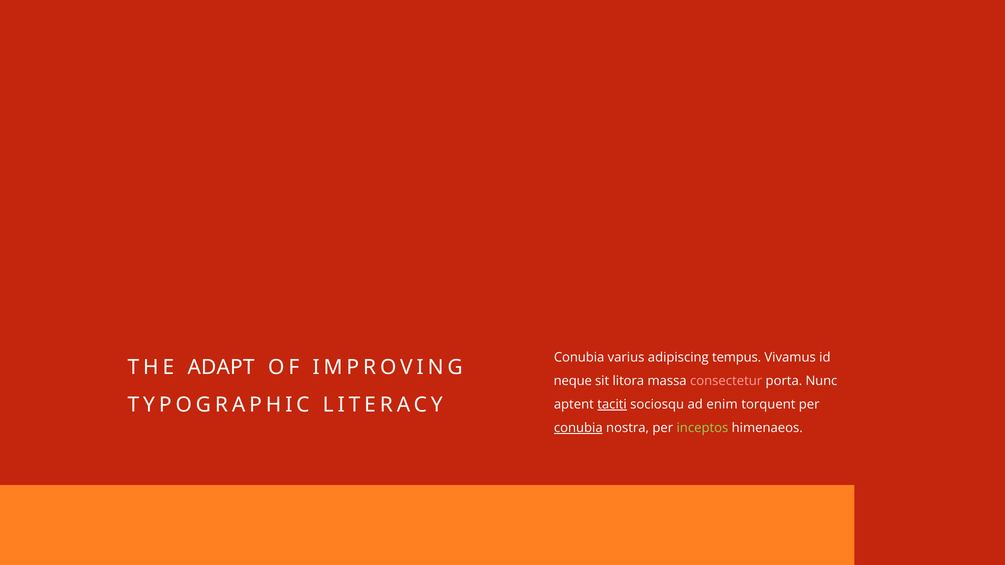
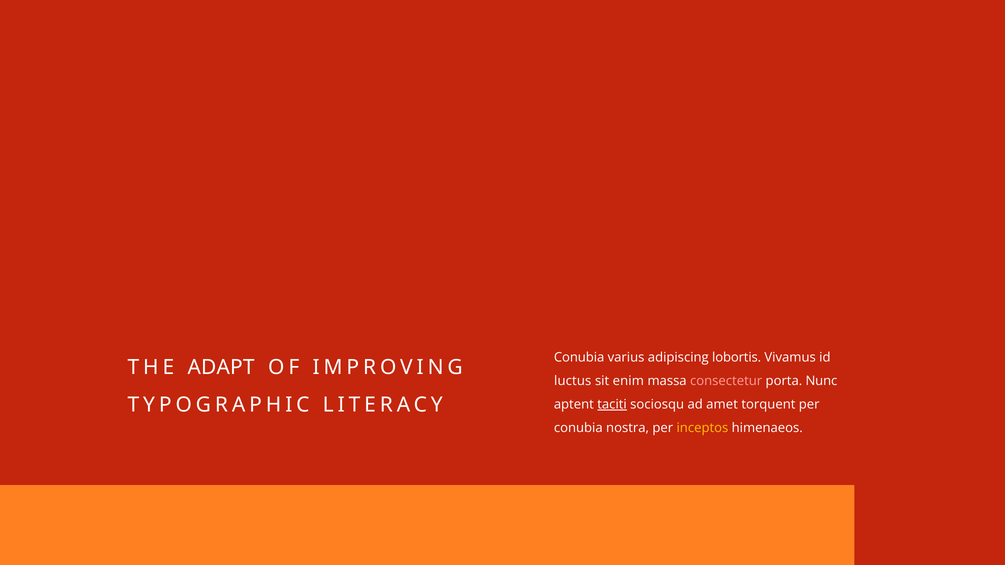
tempus: tempus -> lobortis (737, 357)
neque: neque -> luctus (573, 381)
litora: litora -> enim (628, 381)
enim: enim -> amet (722, 405)
conubia underline: present -> none (578, 428)
inceptos colour: light green -> yellow (702, 428)
